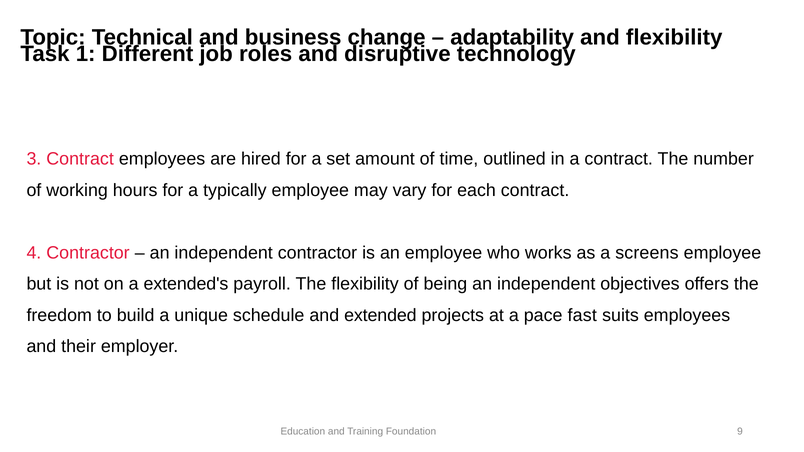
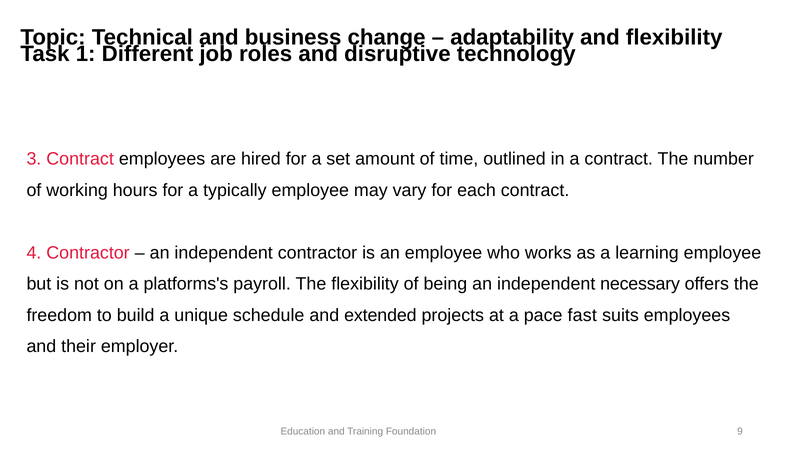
screens: screens -> learning (647, 253)
extended's: extended's -> platforms's (186, 284)
objectives: objectives -> necessary (640, 284)
